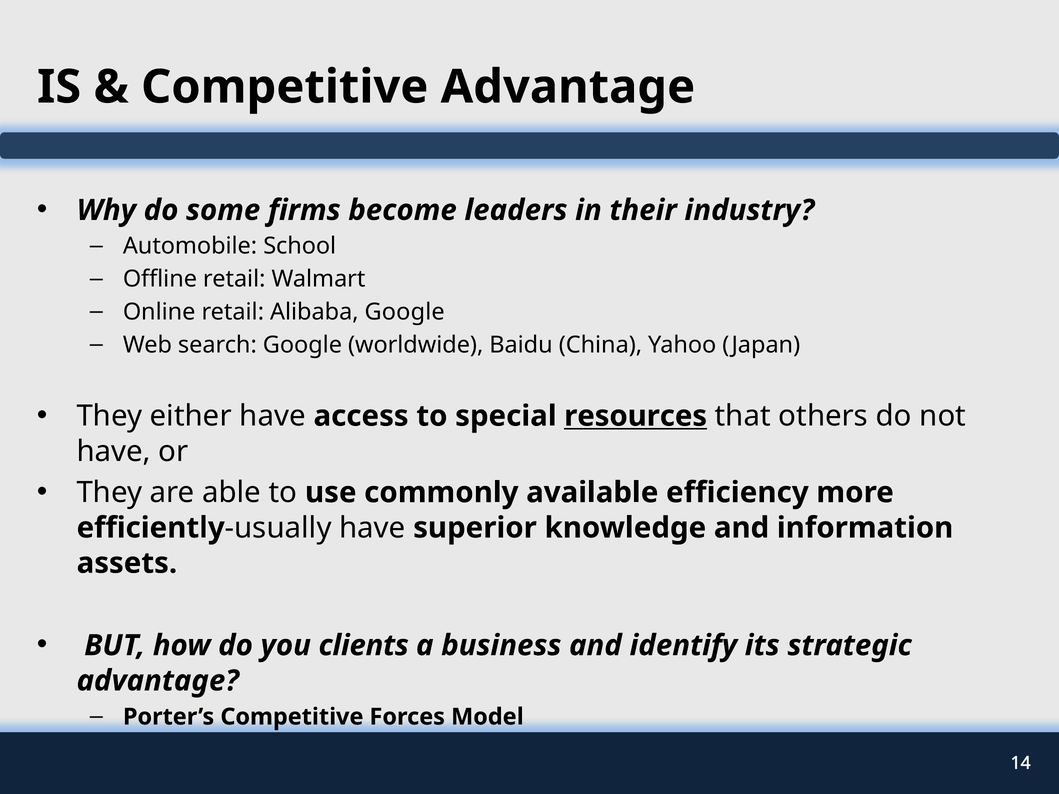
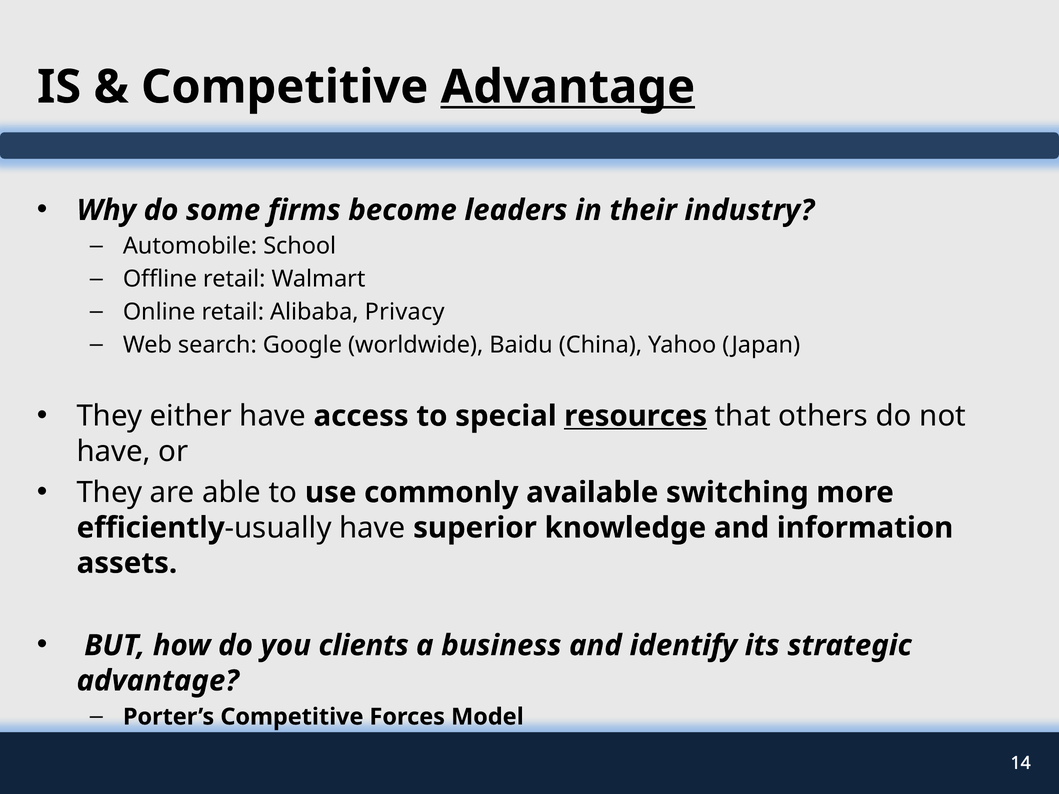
Advantage underline: none -> present (568, 87)
Alibaba Google: Google -> Privacy (405, 312)
efficiency: efficiency -> switching (737, 493)
